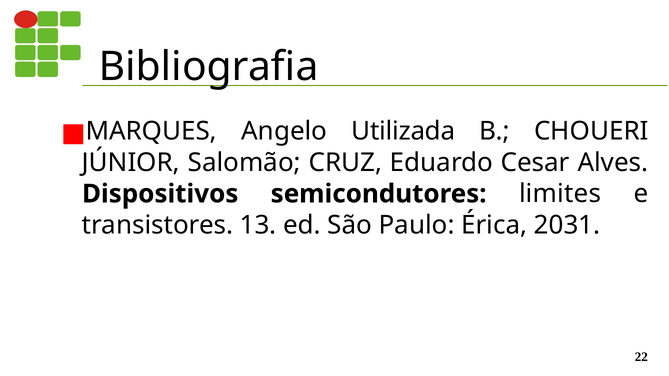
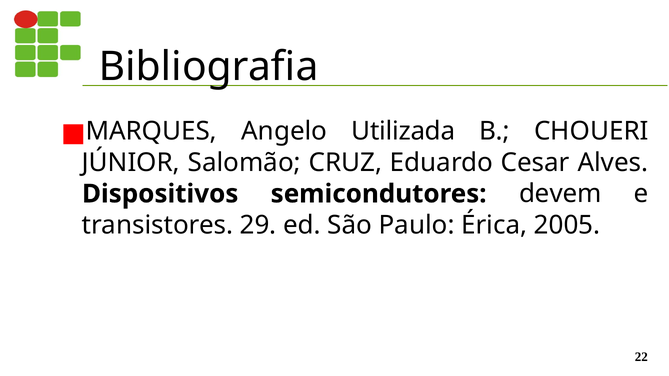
limites: limites -> devem (560, 194)
13: 13 -> 29 (258, 225)
2031: 2031 -> 2005 (567, 225)
